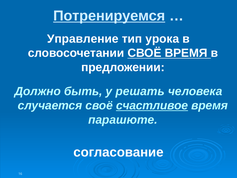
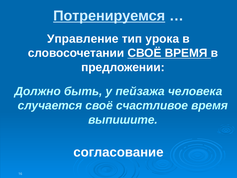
решать: решать -> пейзажа (140, 91)
счастливое underline: present -> none (152, 105)
парашюте: парашюте -> выпишите (123, 120)
